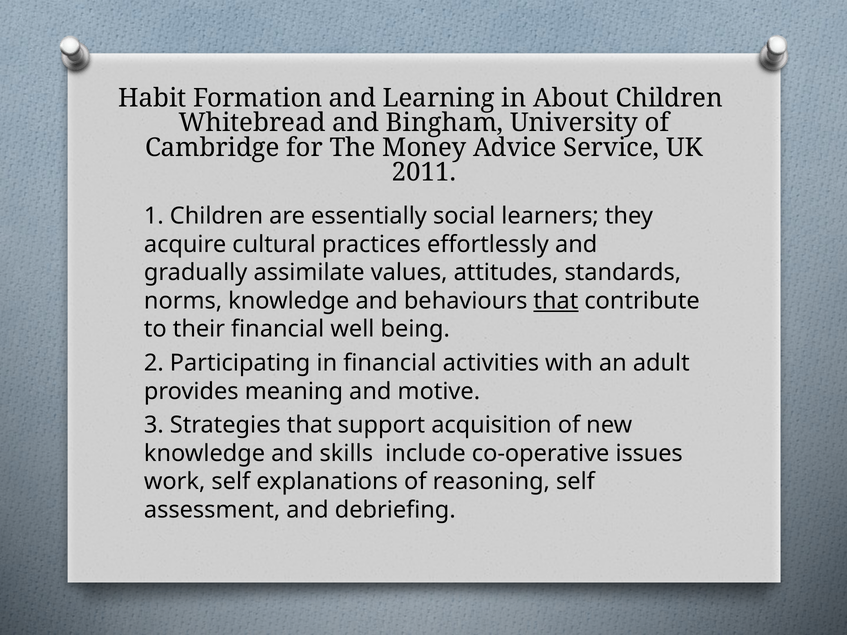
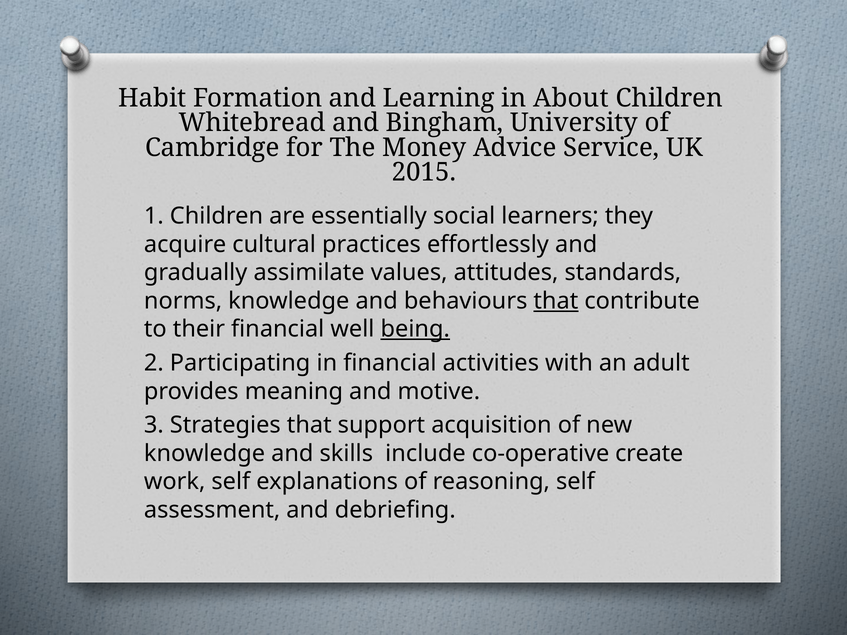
2011: 2011 -> 2015 (424, 173)
being underline: none -> present (415, 329)
issues: issues -> create (649, 454)
